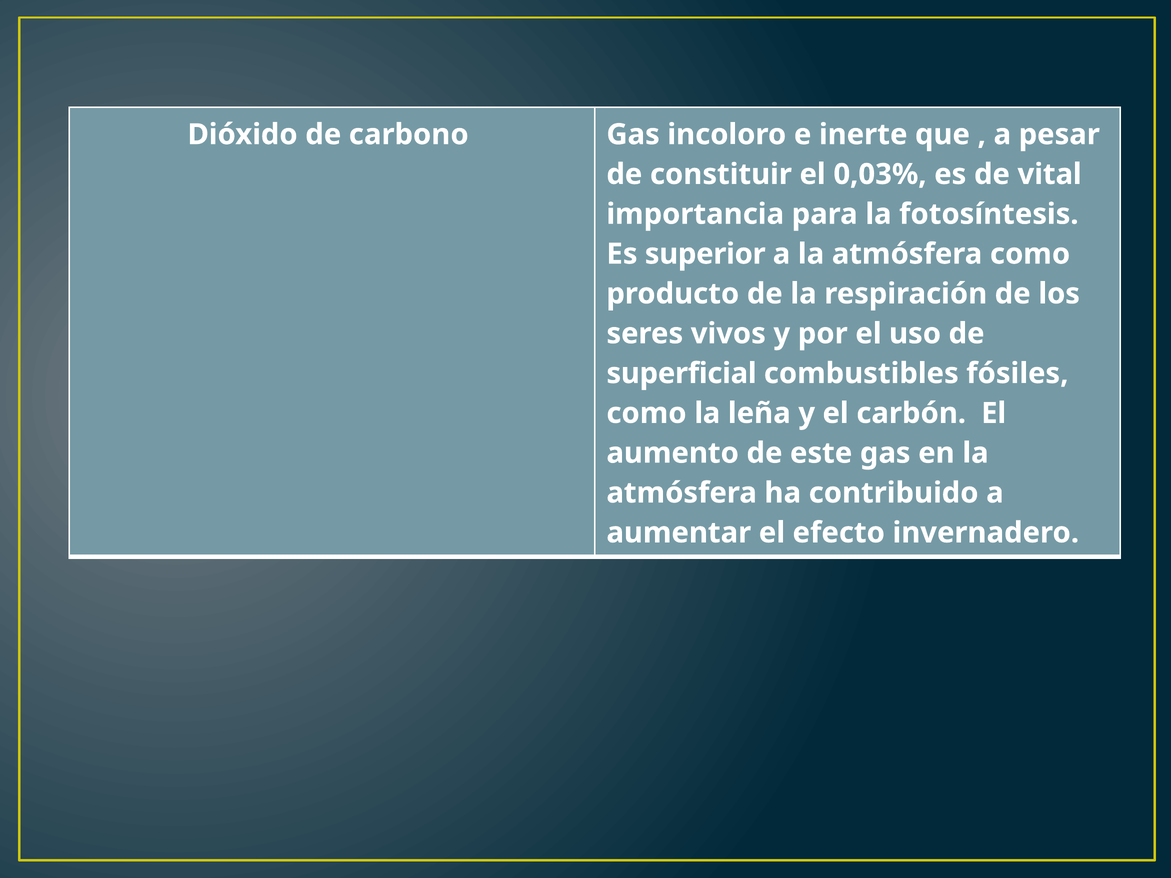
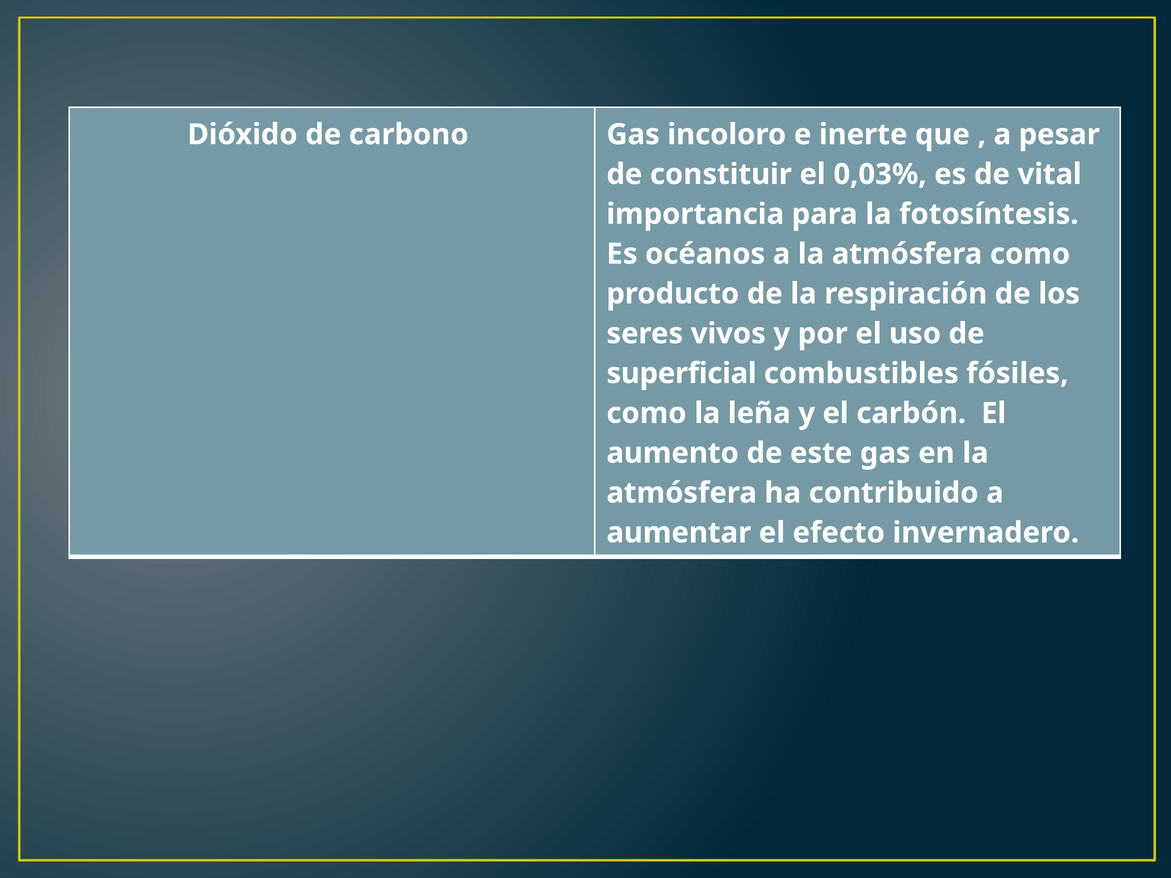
superior: superior -> océanos (705, 254)
